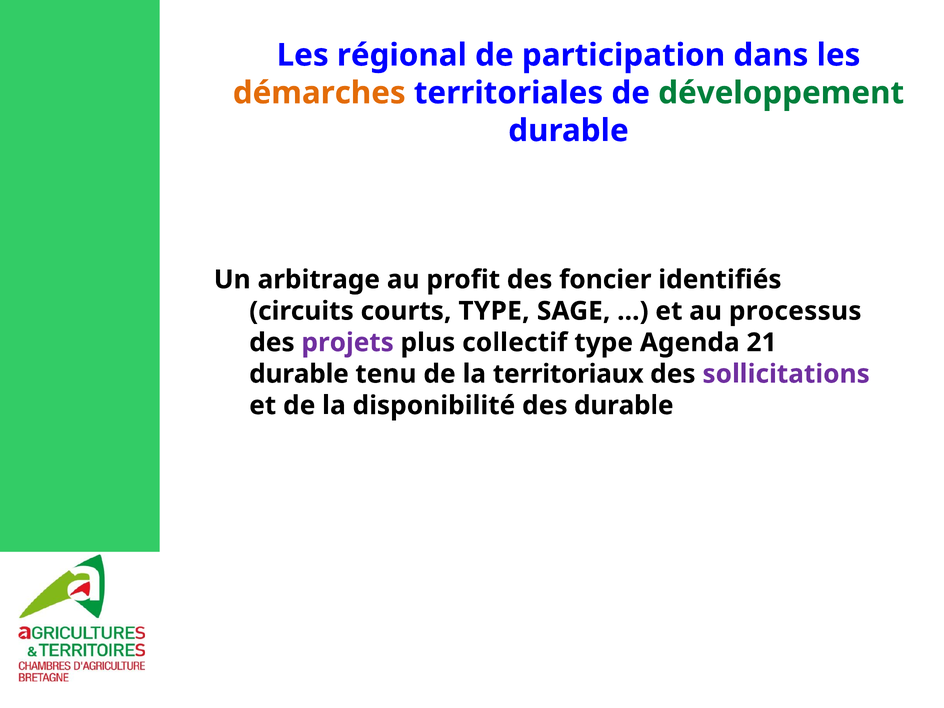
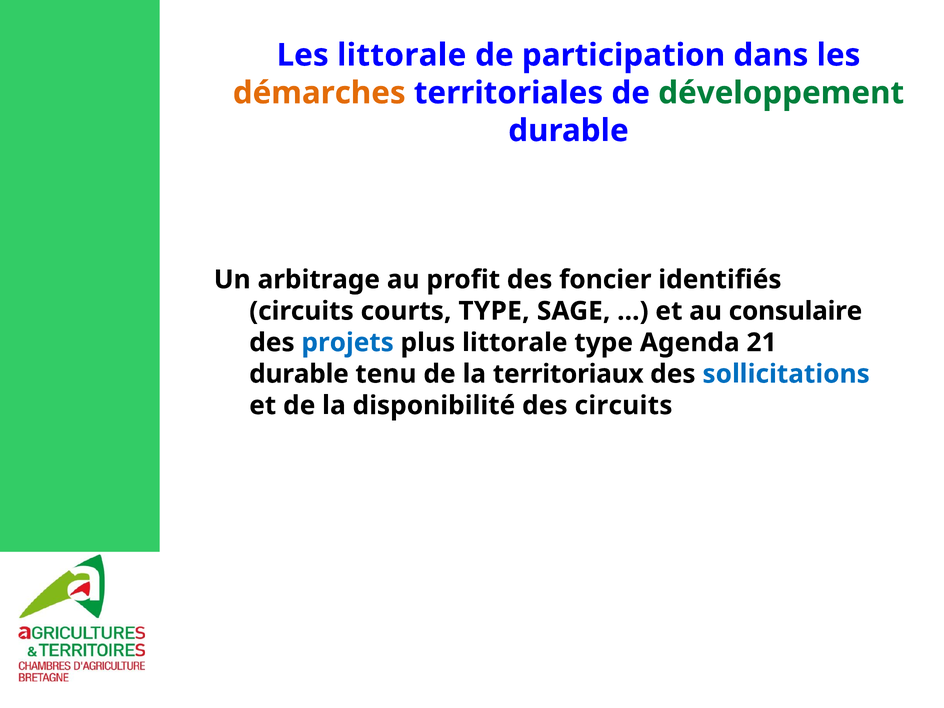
Les régional: régional -> littorale (402, 55)
processus: processus -> consulaire (795, 311)
projets colour: purple -> blue (348, 343)
plus collectif: collectif -> littorale (515, 343)
sollicitations colour: purple -> blue (786, 374)
des durable: durable -> circuits (624, 406)
